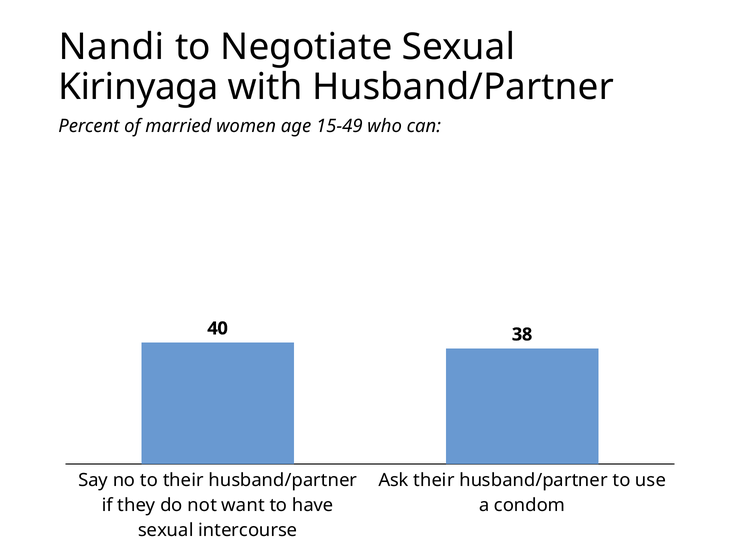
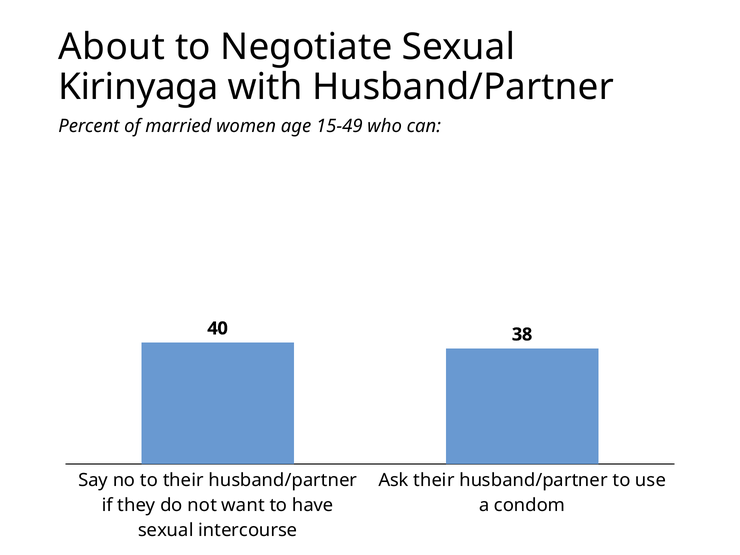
Nandi: Nandi -> About (112, 47)
